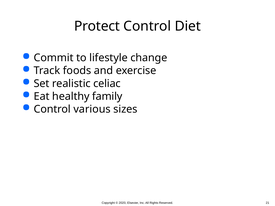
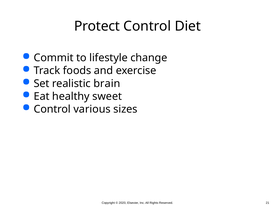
celiac: celiac -> brain (107, 84)
family: family -> sweet (107, 96)
